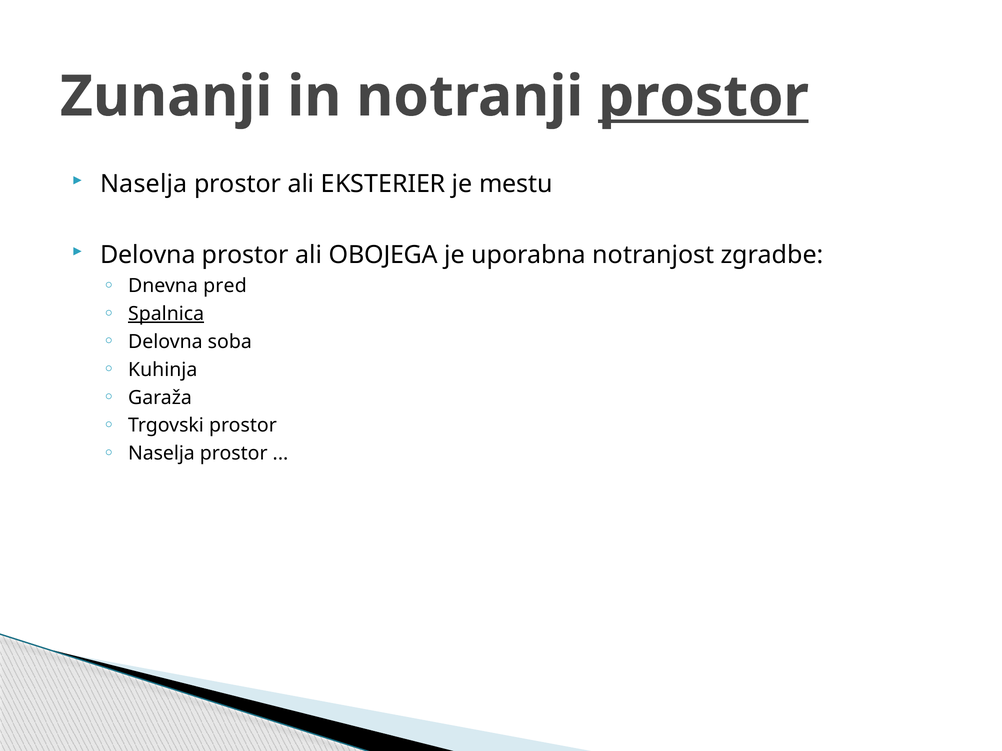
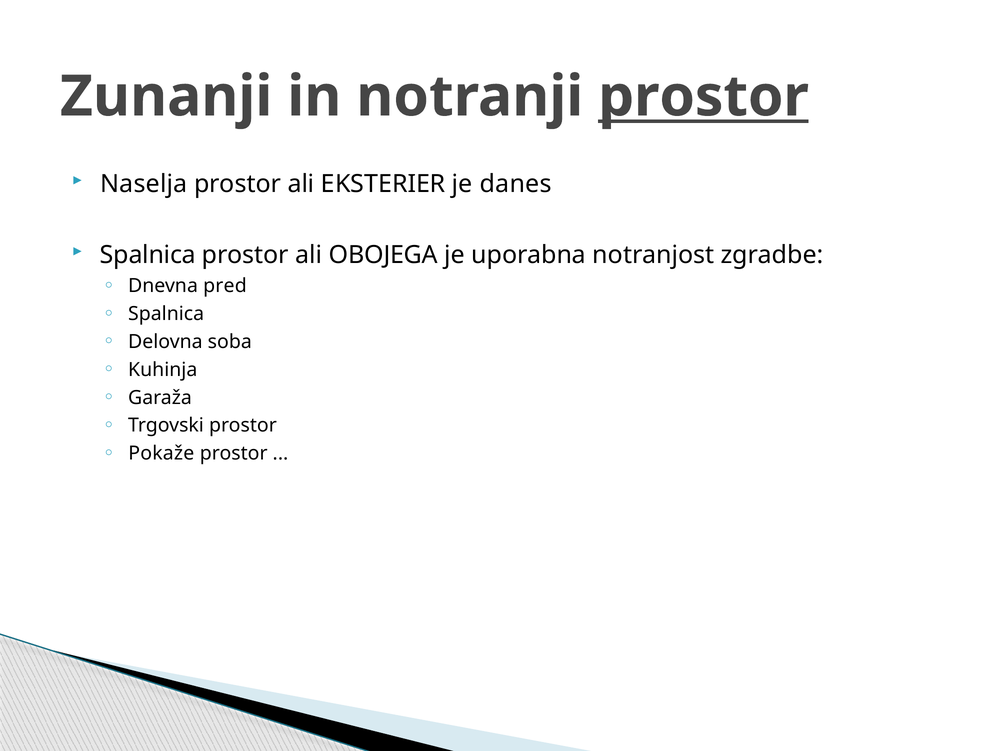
mestu: mestu -> danes (516, 184)
Delovna: Delovna -> Spalnica (148, 255)
Spalnica underline: present -> none (166, 314)
Naselja: Naselja -> Pokaže (161, 454)
